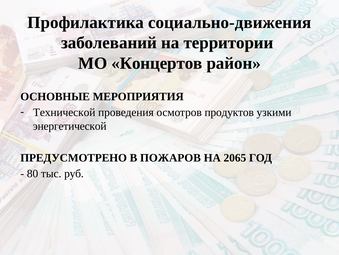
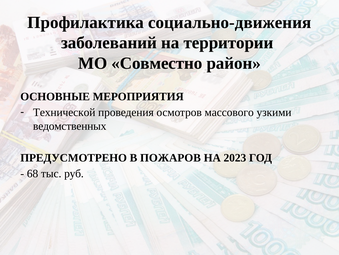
Концертов: Концертов -> Совместно (157, 63)
продуктов: продуктов -> массового (229, 112)
энергетической: энергетической -> ведомственных (70, 126)
2065: 2065 -> 2023 (235, 157)
80: 80 -> 68 (33, 173)
